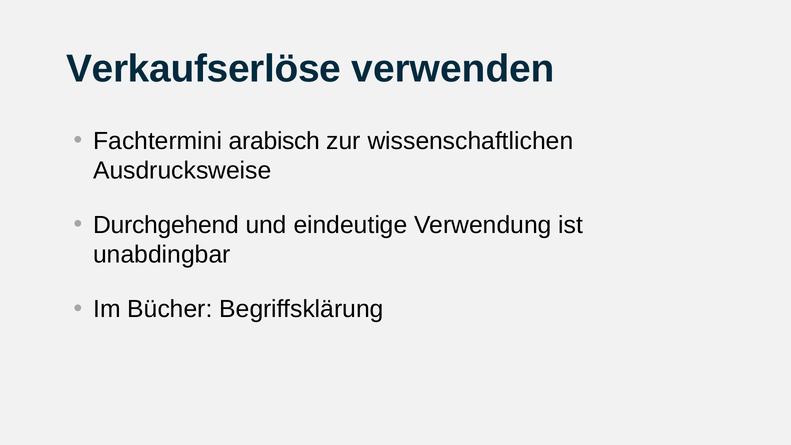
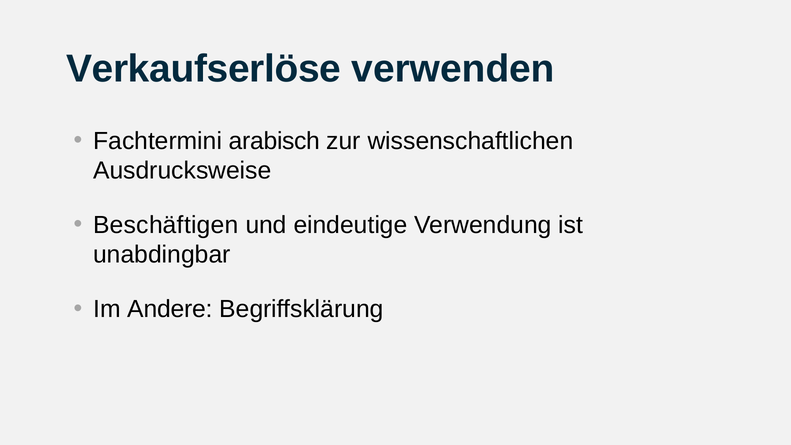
Durchgehend: Durchgehend -> Beschäftigen (166, 225)
Bücher: Bücher -> Andere (170, 309)
